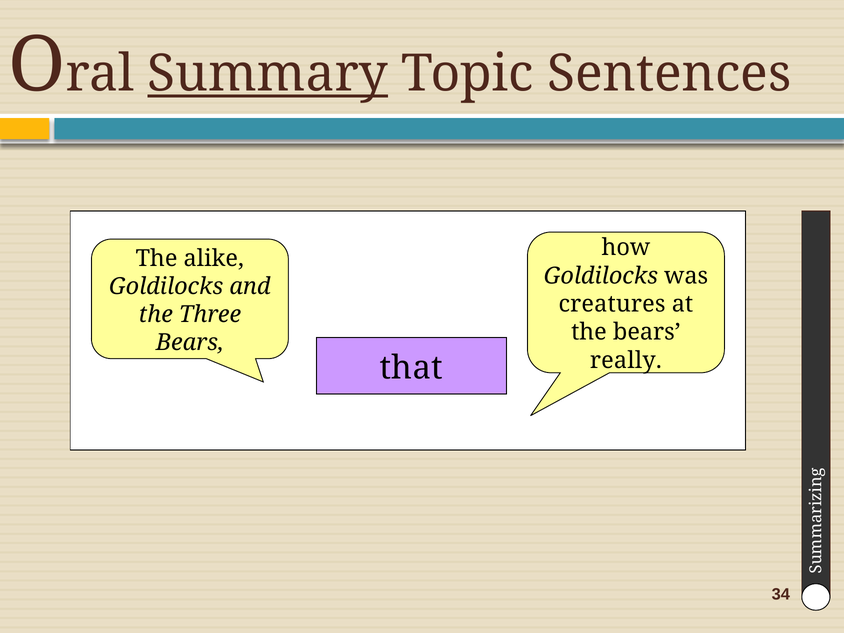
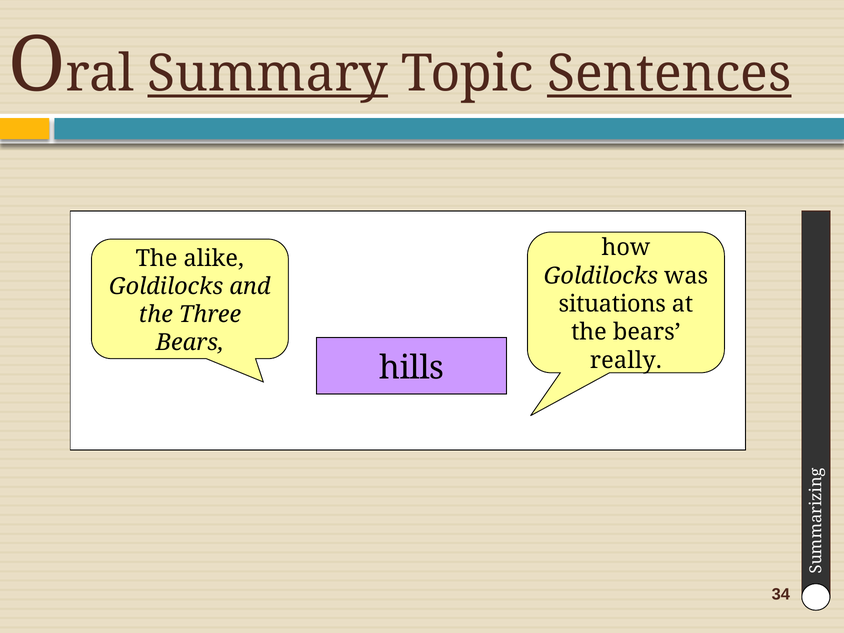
Sentences underline: none -> present (669, 74)
creatures: creatures -> situations (612, 304)
that: that -> hills (412, 368)
